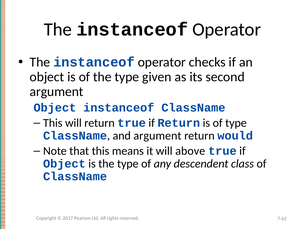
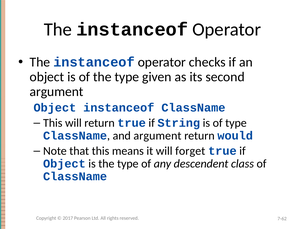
if Return: Return -> String (179, 123)
above: above -> forget (190, 151)
